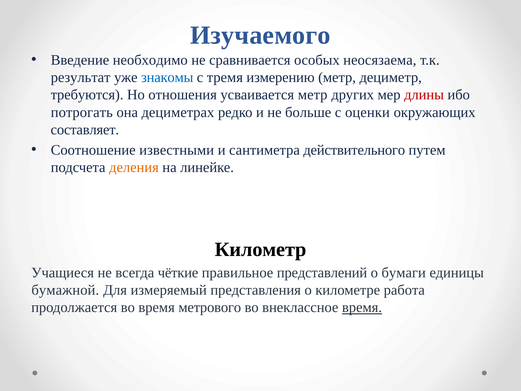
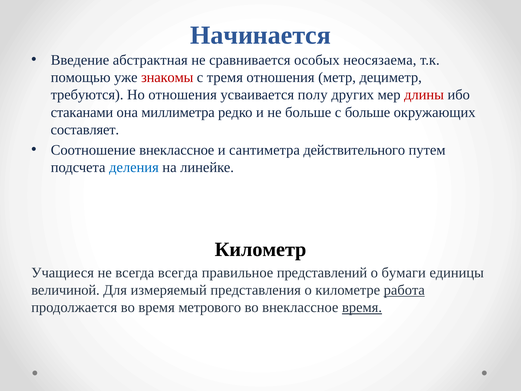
Изучаемого: Изучаемого -> Начинается (261, 35)
необходимо: необходимо -> абстрактная (150, 60)
результат: результат -> помощью (81, 77)
знакомы colour: blue -> red (167, 77)
тремя измерению: измерению -> отношения (281, 77)
усваивается метр: метр -> полу (313, 95)
потрогать: потрогать -> стаканами (82, 112)
дециметрах: дециметрах -> миллиметра (178, 112)
с оценки: оценки -> больше (368, 112)
Соотношение известными: известными -> внеклассное (177, 150)
деления colour: orange -> blue (134, 167)
всегда чёткие: чёткие -> всегда (178, 273)
бумажной: бумажной -> величиной (65, 290)
работа underline: none -> present (404, 290)
